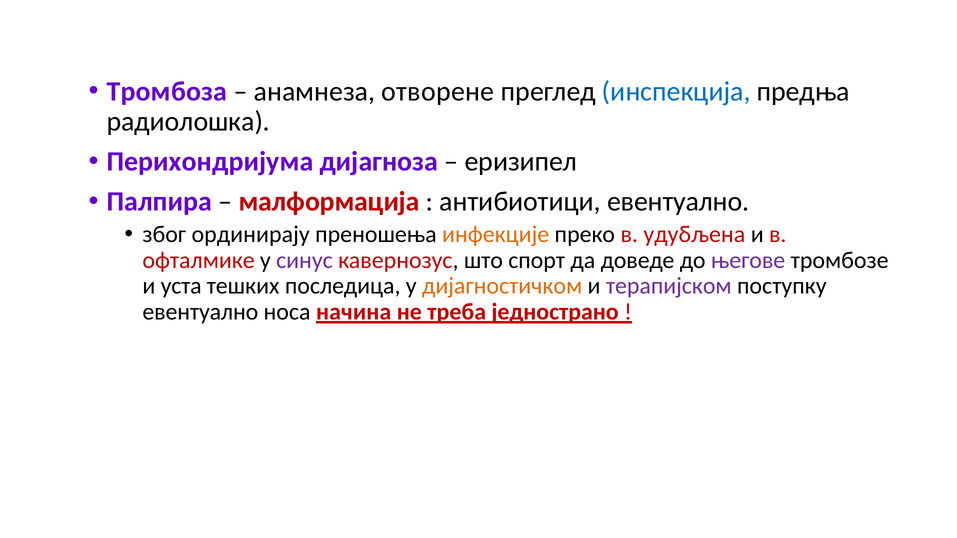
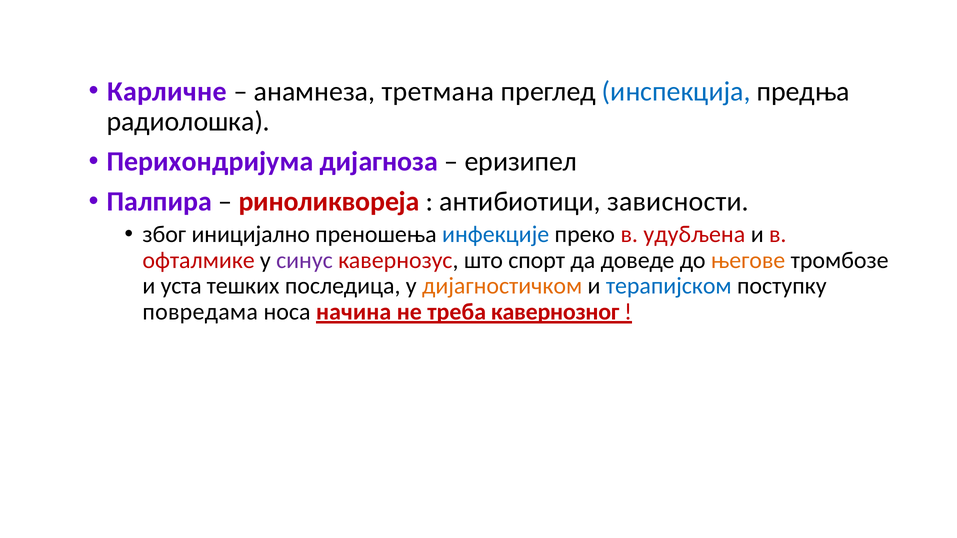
Тромбоза: Тромбоза -> Карличне (167, 91)
отворене: отворене -> третмана (438, 91)
малформација: малформација -> риноликвореја (329, 202)
антибиотици евентуално: евентуално -> зависности (678, 202)
ординирају: ординирају -> иницијално (251, 235)
инфекције colour: orange -> blue (496, 235)
његове colour: purple -> orange (748, 260)
терапијском colour: purple -> blue (669, 286)
евентуално: евентуално -> повредама (200, 312)
једнострано: једнострано -> кавернозног (555, 312)
